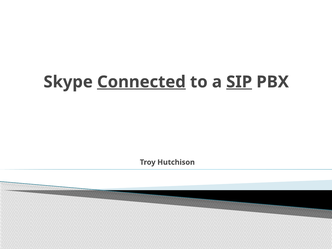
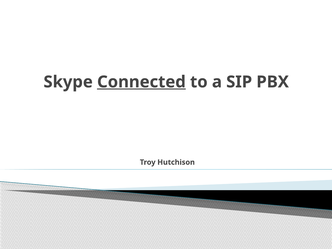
SIP underline: present -> none (239, 82)
